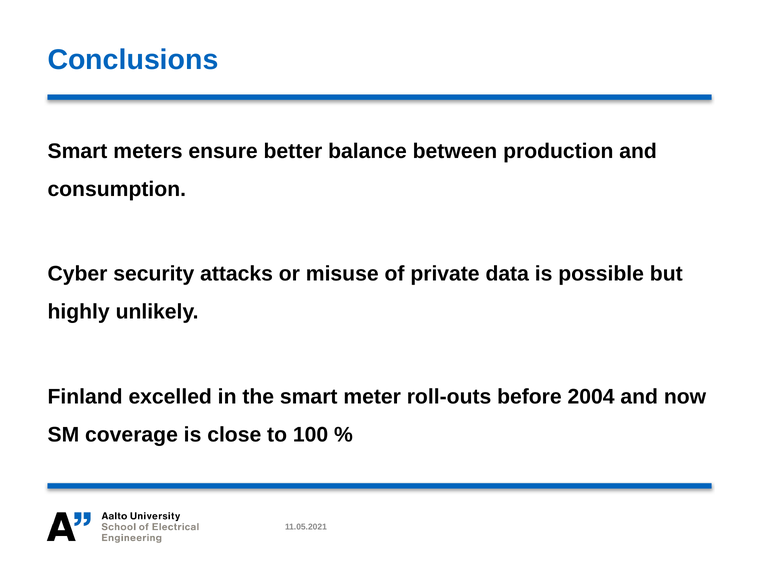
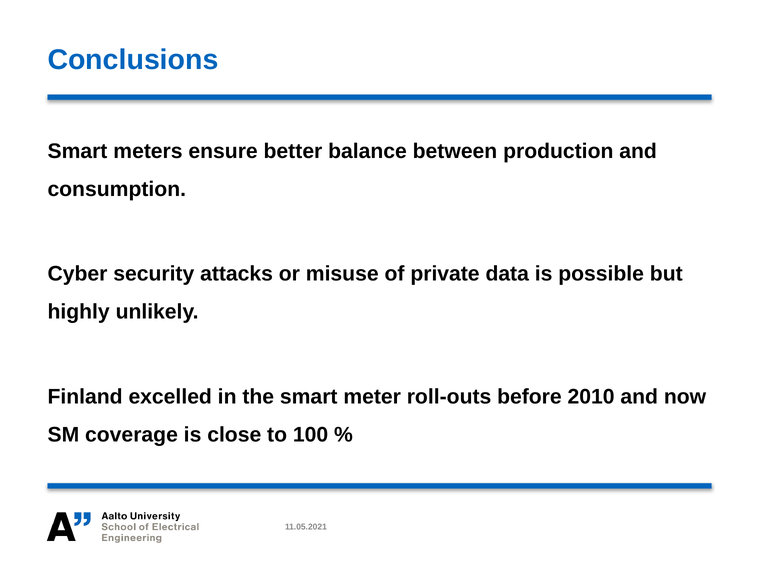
2004: 2004 -> 2010 (591, 397)
